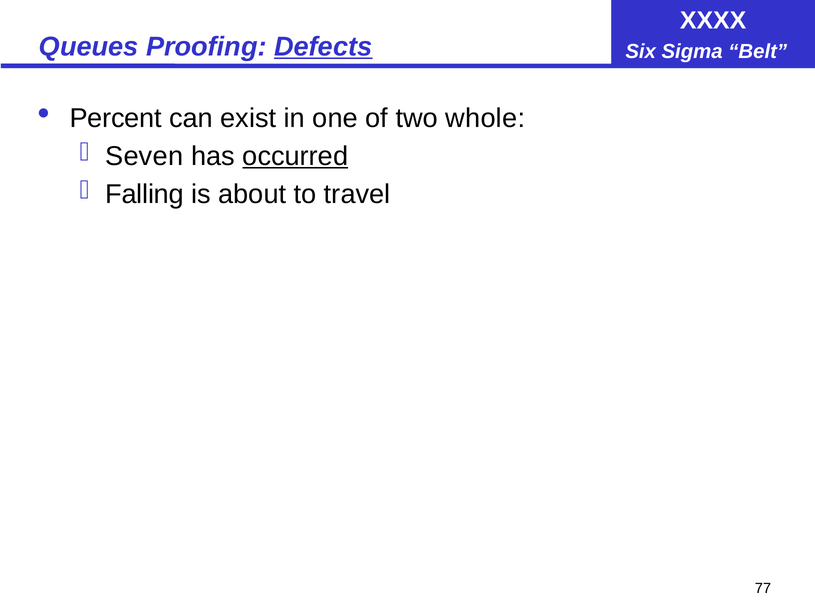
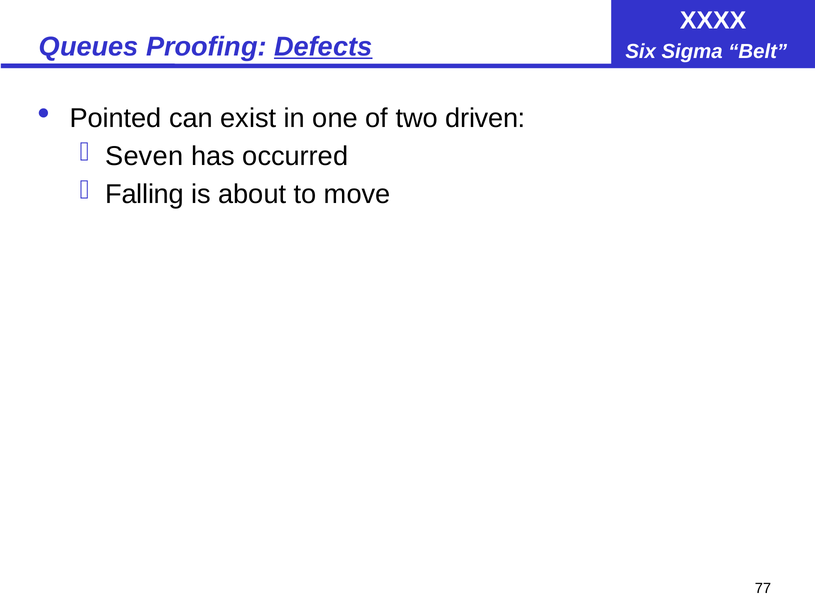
Percent: Percent -> Pointed (116, 118)
whole: whole -> driven (485, 118)
occurred underline: present -> none (295, 156)
travel: travel -> move (357, 194)
